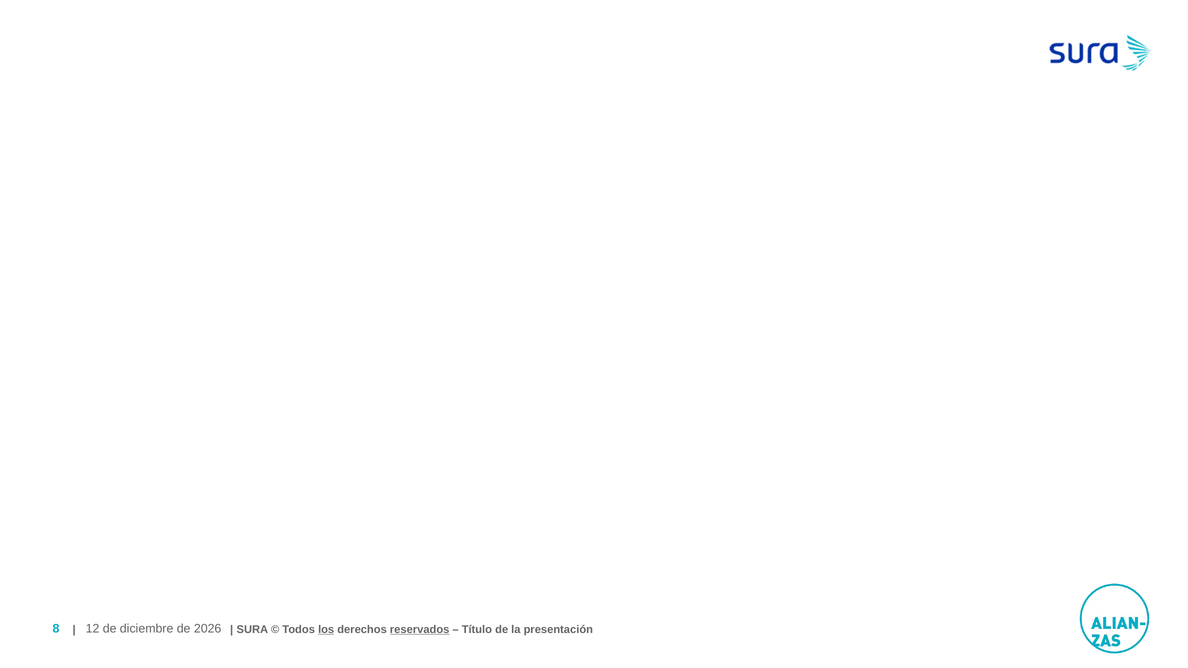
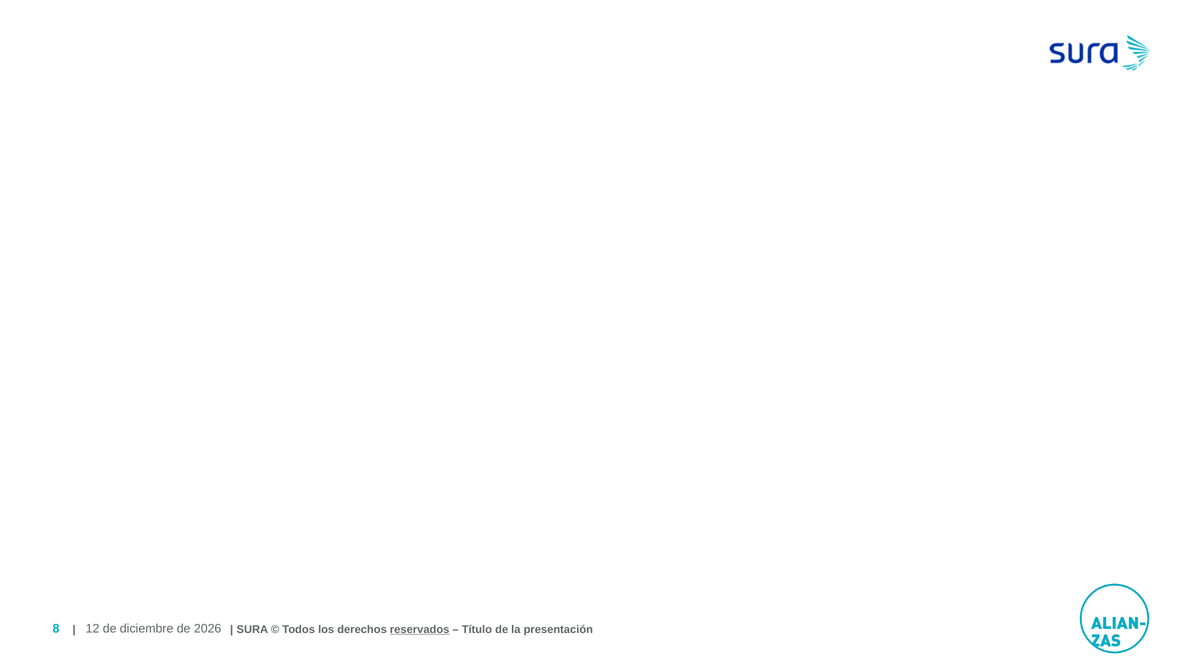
los underline: present -> none (326, 630)
